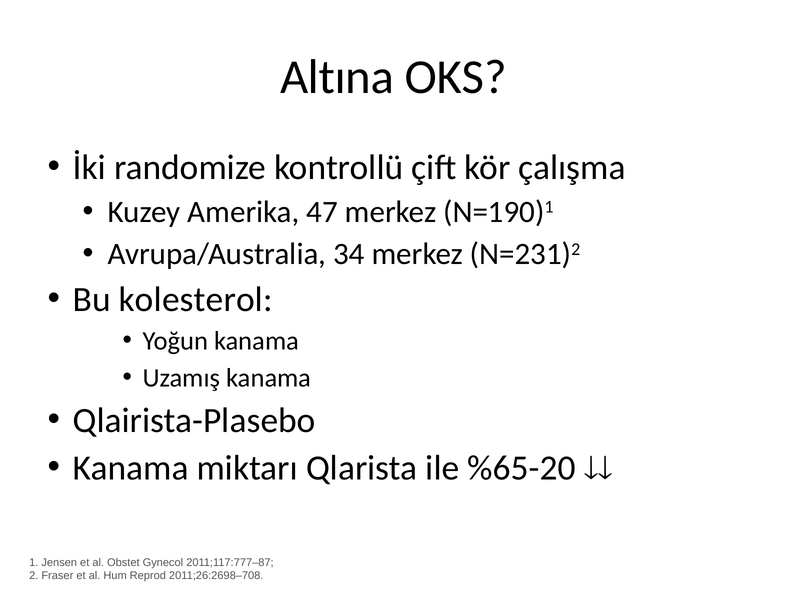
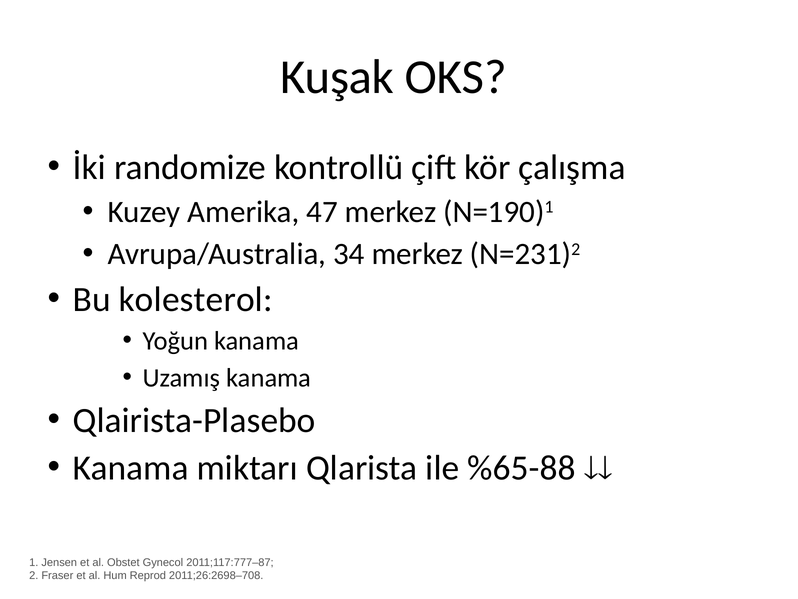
Altına: Altına -> Kuşak (337, 77)
%65-20: %65-20 -> %65-88 (521, 468)
